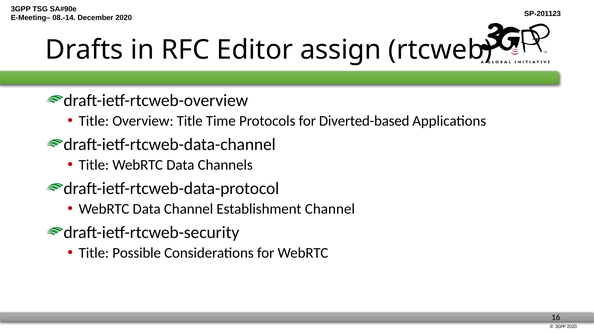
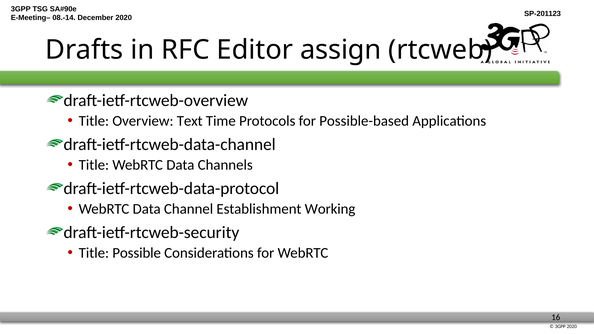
Overview Title: Title -> Text (190, 121)
Diverted-based: Diverted-based -> Possible-based (364, 121)
Establishment Channel: Channel -> Working (330, 209)
